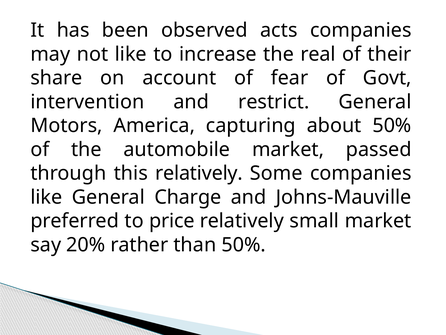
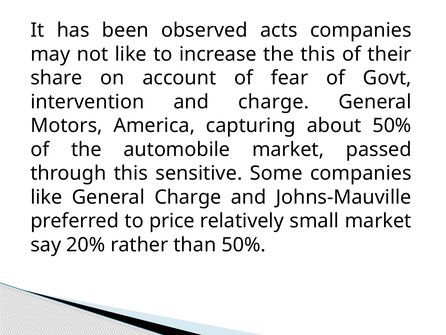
the real: real -> this (318, 54)
and restrict: restrict -> charge (274, 102)
this relatively: relatively -> sensitive (199, 173)
